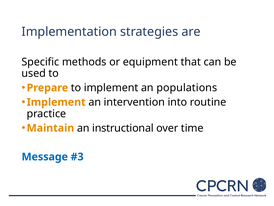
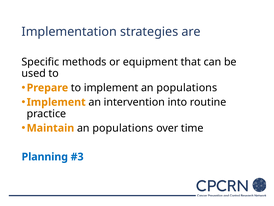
Maintain an instructional: instructional -> populations (123, 128)
Message: Message -> Planning (45, 156)
